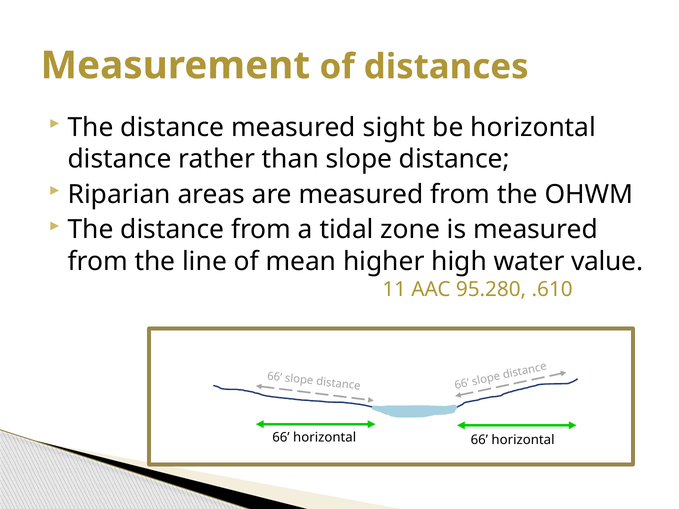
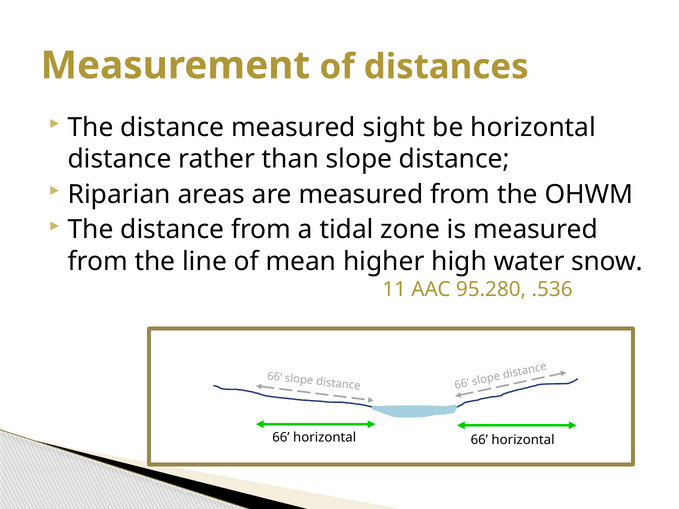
value: value -> snow (607, 261)
.610: .610 -> .536 (552, 289)
